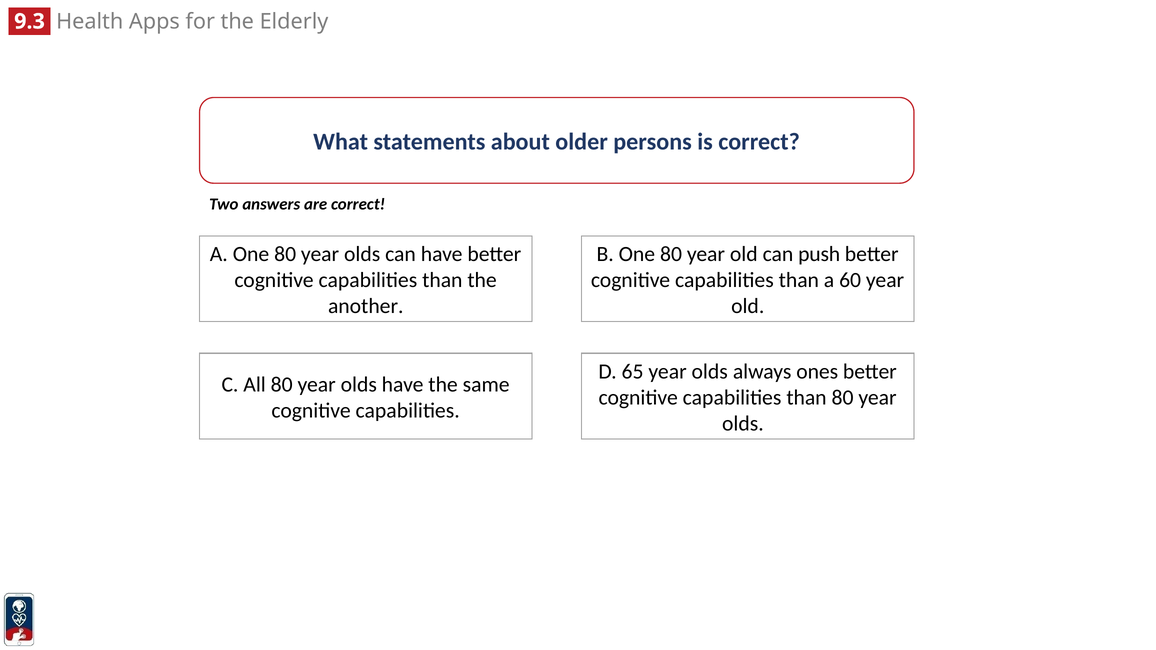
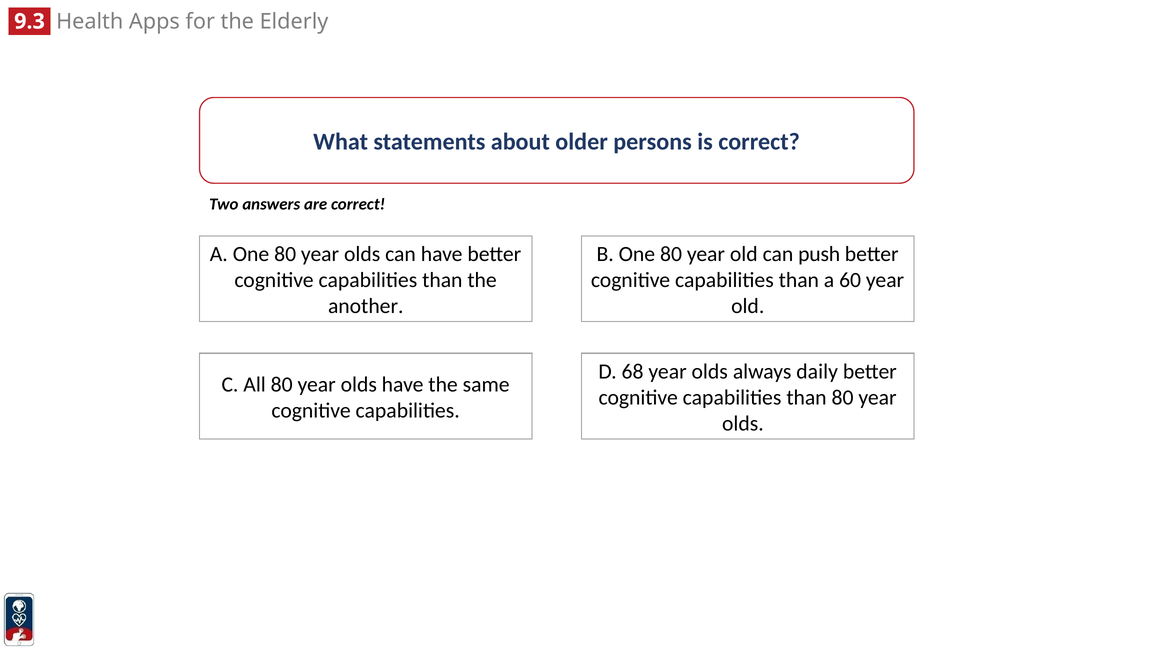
65: 65 -> 68 (633, 372)
ones: ones -> daily (817, 372)
